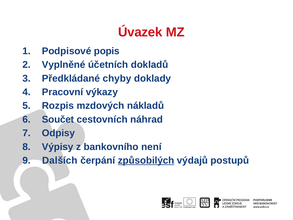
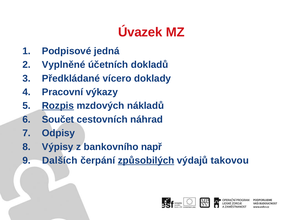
popis: popis -> jedná (107, 51)
chyby: chyby -> vícero (117, 78)
Rozpis underline: none -> present (58, 106)
není: není -> např (152, 147)
postupů: postupů -> takovou (230, 160)
